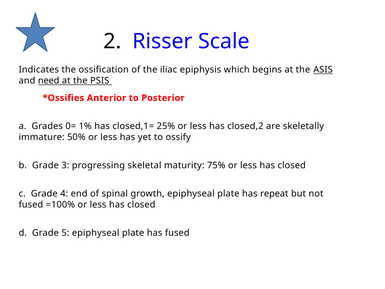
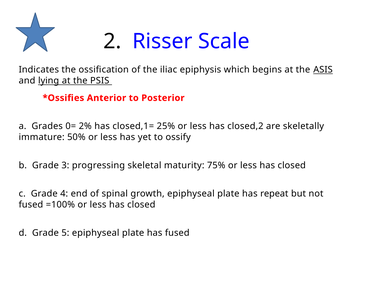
need: need -> lying (49, 81)
1%: 1% -> 2% (85, 126)
